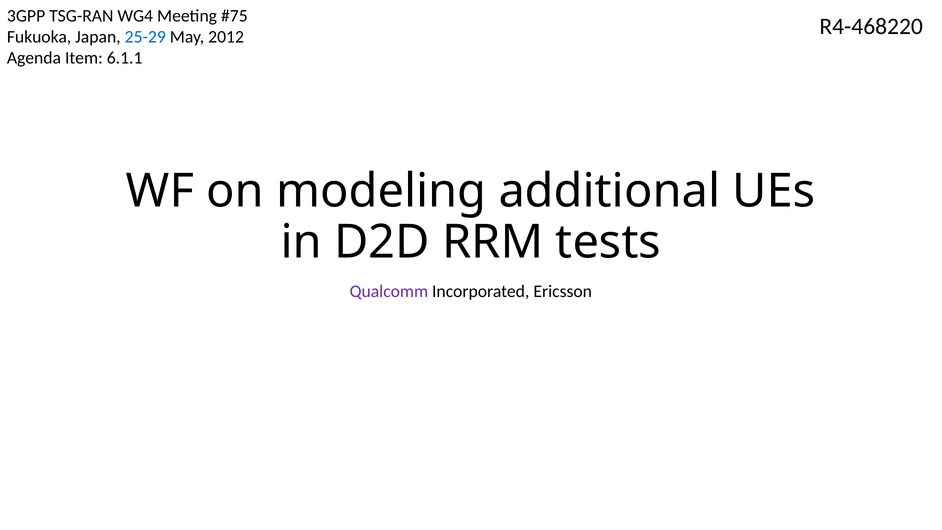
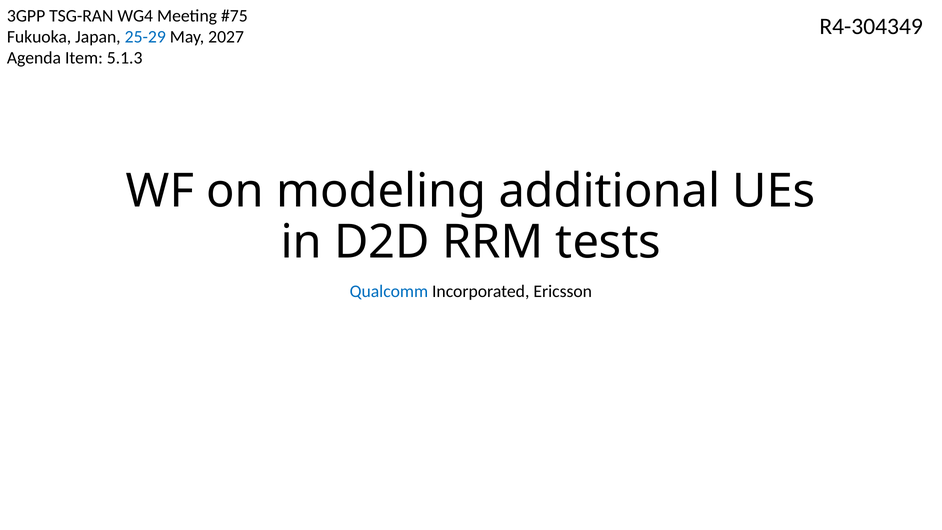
R4-468220: R4-468220 -> R4-304349 (871, 26)
2012: 2012 -> 2027 (226, 37)
6.1.1: 6.1.1 -> 5.1.3 (125, 58)
Qualcomm colour: purple -> blue (389, 291)
